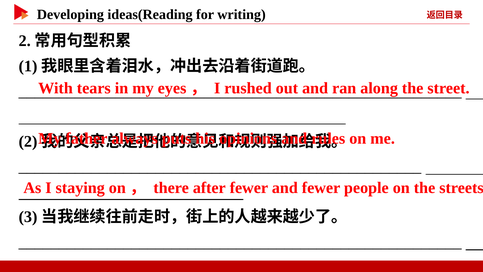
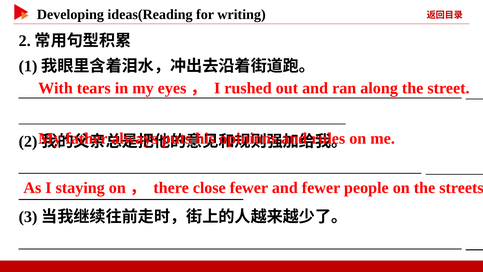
after: after -> close (209, 188)
